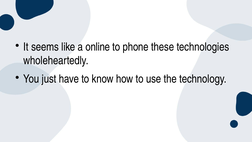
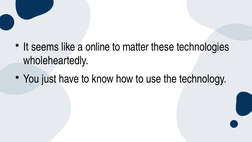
phone: phone -> matter (136, 47)
